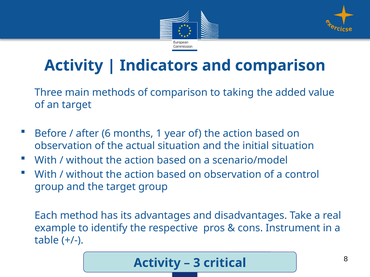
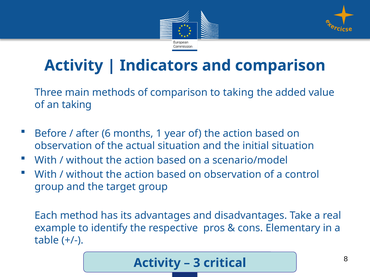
an target: target -> taking (77, 105)
Instrument: Instrument -> Elementary (293, 228)
